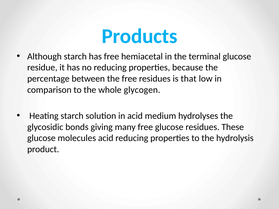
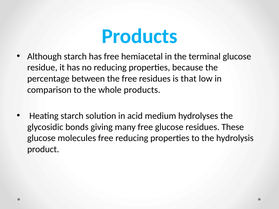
whole glycogen: glycogen -> products (142, 90)
molecules acid: acid -> free (106, 138)
